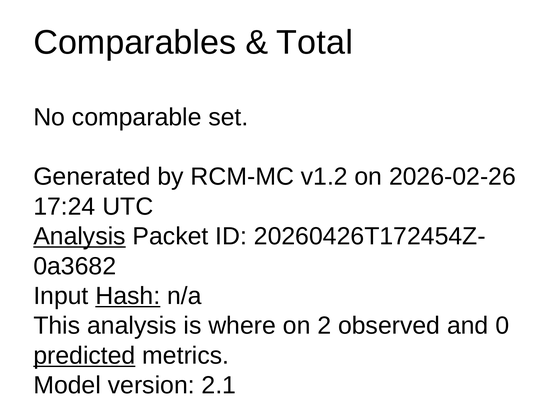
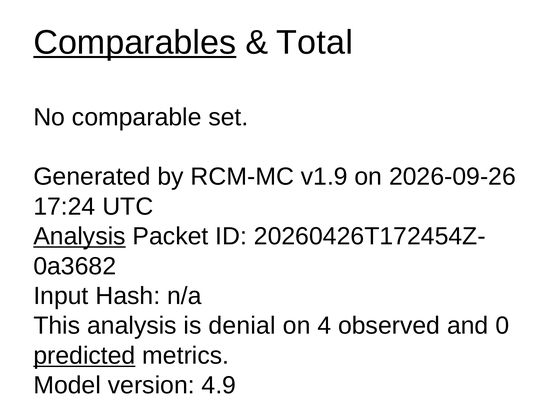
Comparables underline: none -> present (135, 42)
v1.2: v1.2 -> v1.9 (324, 177)
2026-02-26: 2026-02-26 -> 2026-09-26 (452, 177)
Hash underline: present -> none (128, 296)
where: where -> denial (242, 325)
2: 2 -> 4 (324, 325)
2.1: 2.1 -> 4.9 (219, 385)
